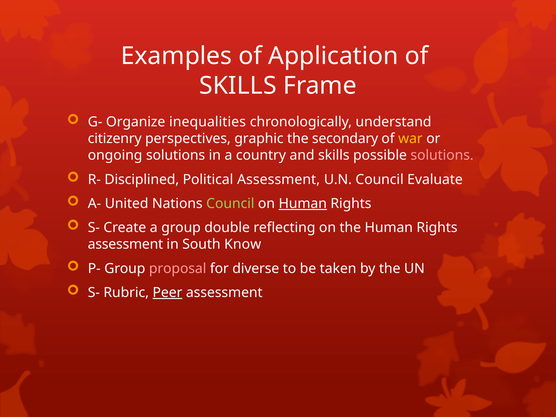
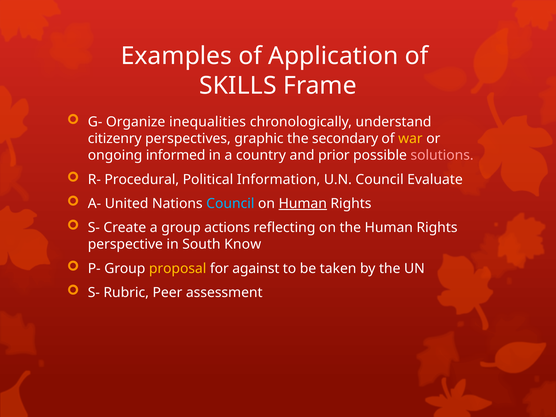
ongoing solutions: solutions -> informed (176, 155)
and skills: skills -> prior (334, 155)
Disciplined: Disciplined -> Procedural (142, 179)
Political Assessment: Assessment -> Information (279, 179)
Council colour: light green -> light blue (230, 204)
double: double -> actions (227, 228)
assessment: assessment -> perspective (125, 244)
proposal colour: pink -> yellow (178, 268)
diverse: diverse -> against (256, 268)
Peer underline: present -> none (167, 293)
